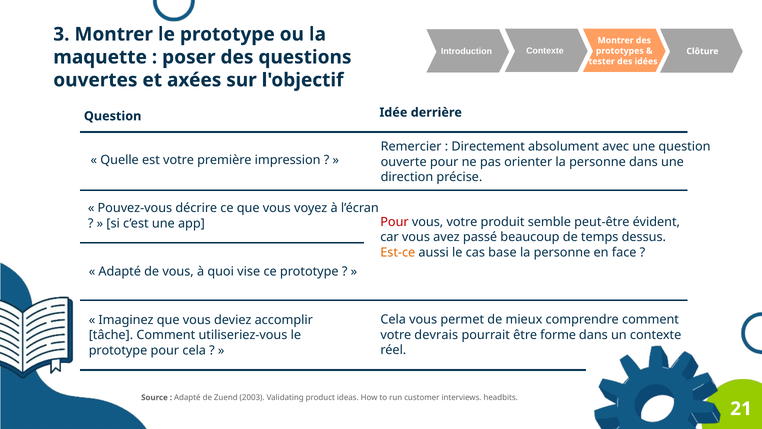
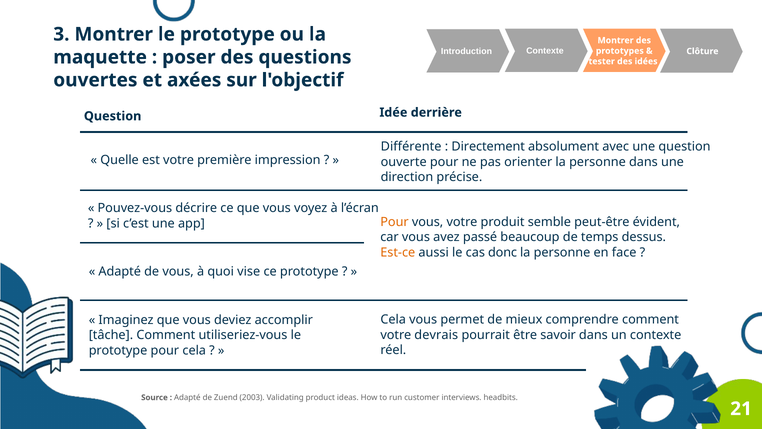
Remercier: Remercier -> Différente (411, 146)
Pour colour: red -> orange (395, 222)
base: base -> donc (503, 252)
forme: forme -> savoir (558, 335)
